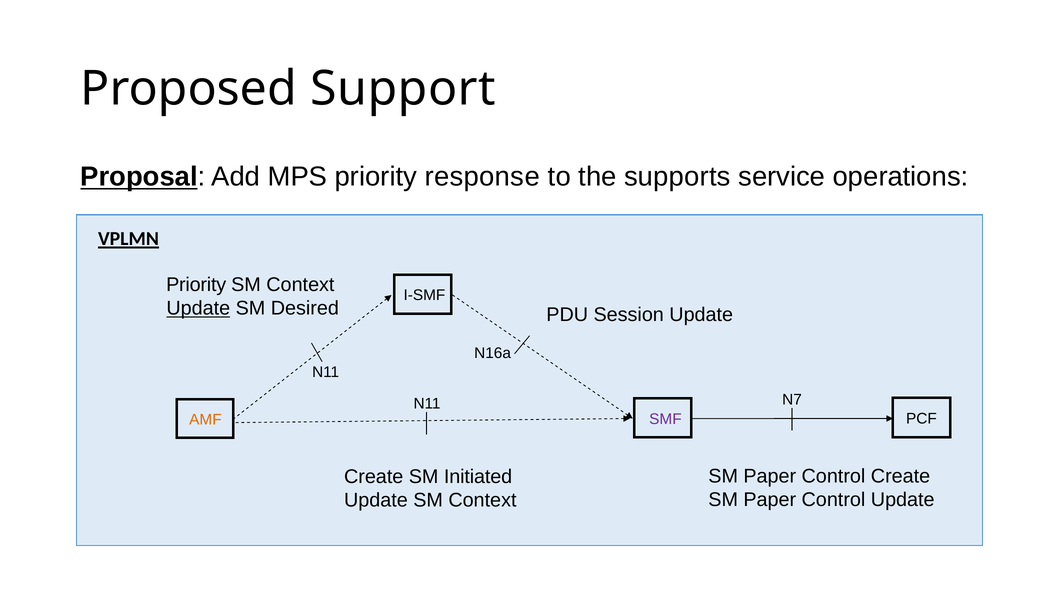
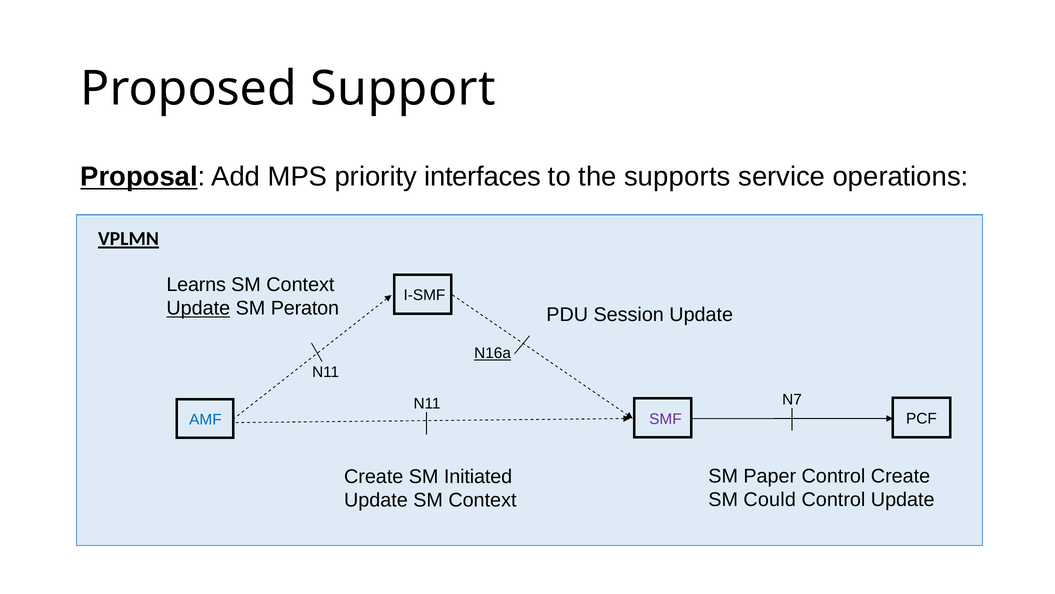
response: response -> interfaces (483, 177)
Priority: Priority -> Learns (196, 284)
Desired: Desired -> Peraton (305, 308)
N16a underline: none -> present (493, 353)
AMF colour: orange -> blue (205, 419)
Paper: Paper -> Could (770, 499)
